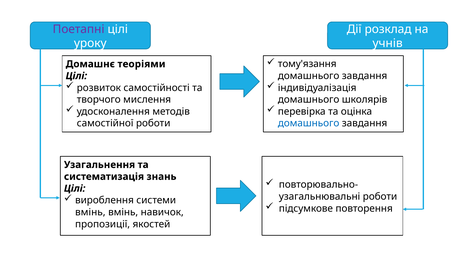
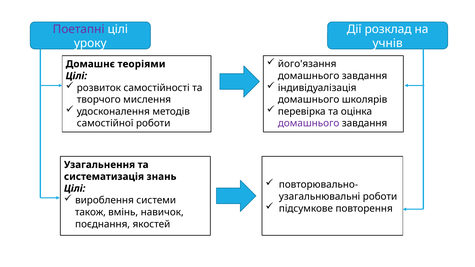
тому'язання: тому'язання -> його'язання (307, 64)
домашнього colour: blue -> purple (309, 123)
вмінь: вмінь -> також (90, 212)
пропозиції: пропозиції -> поєднання (103, 224)
